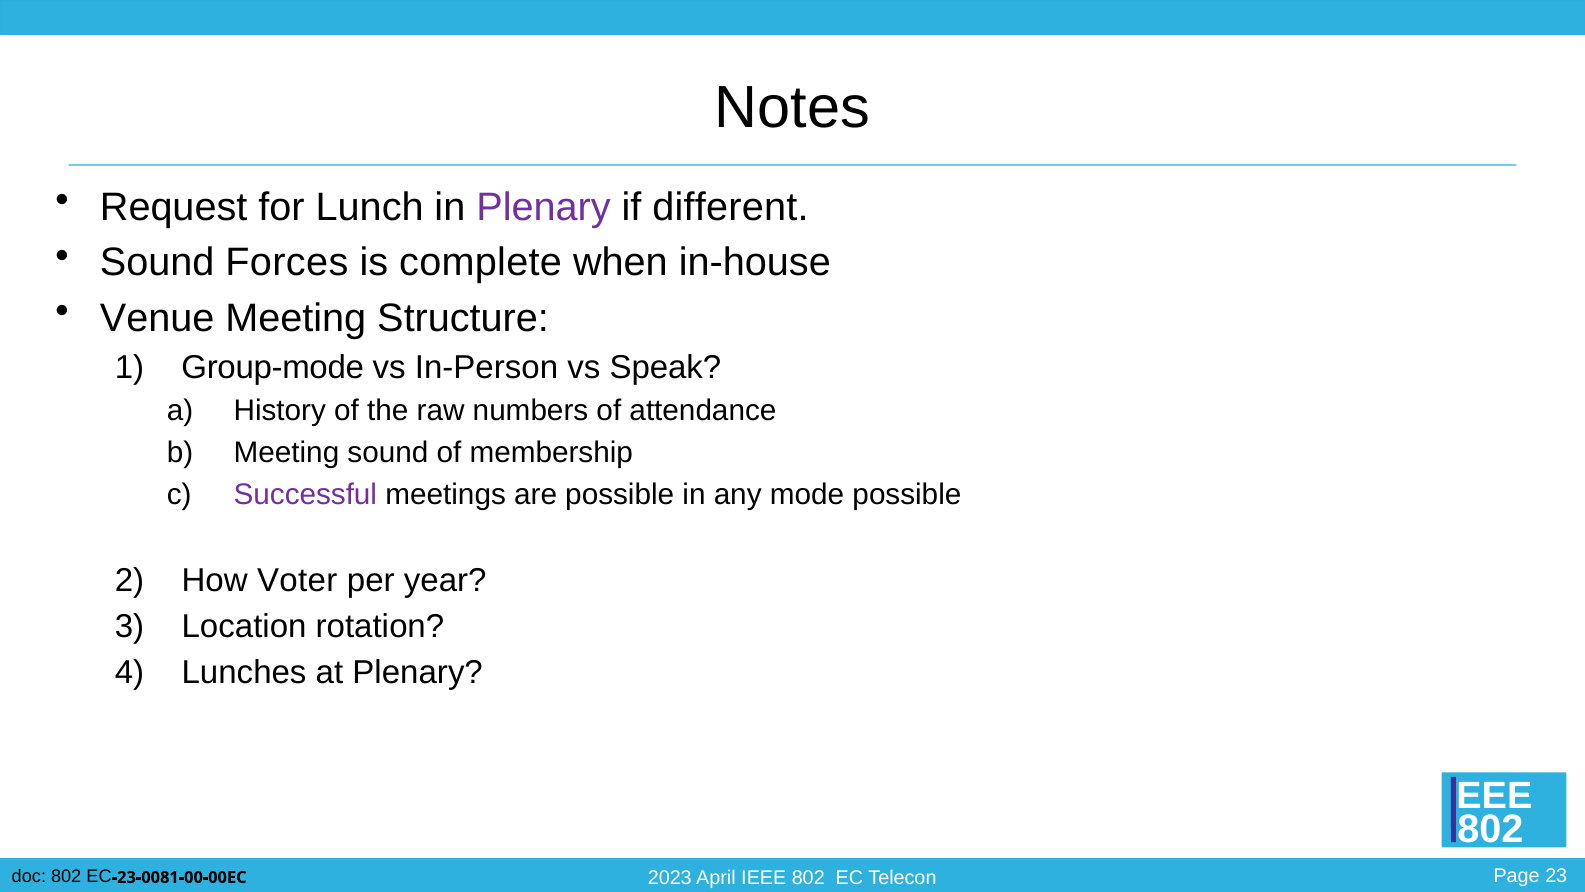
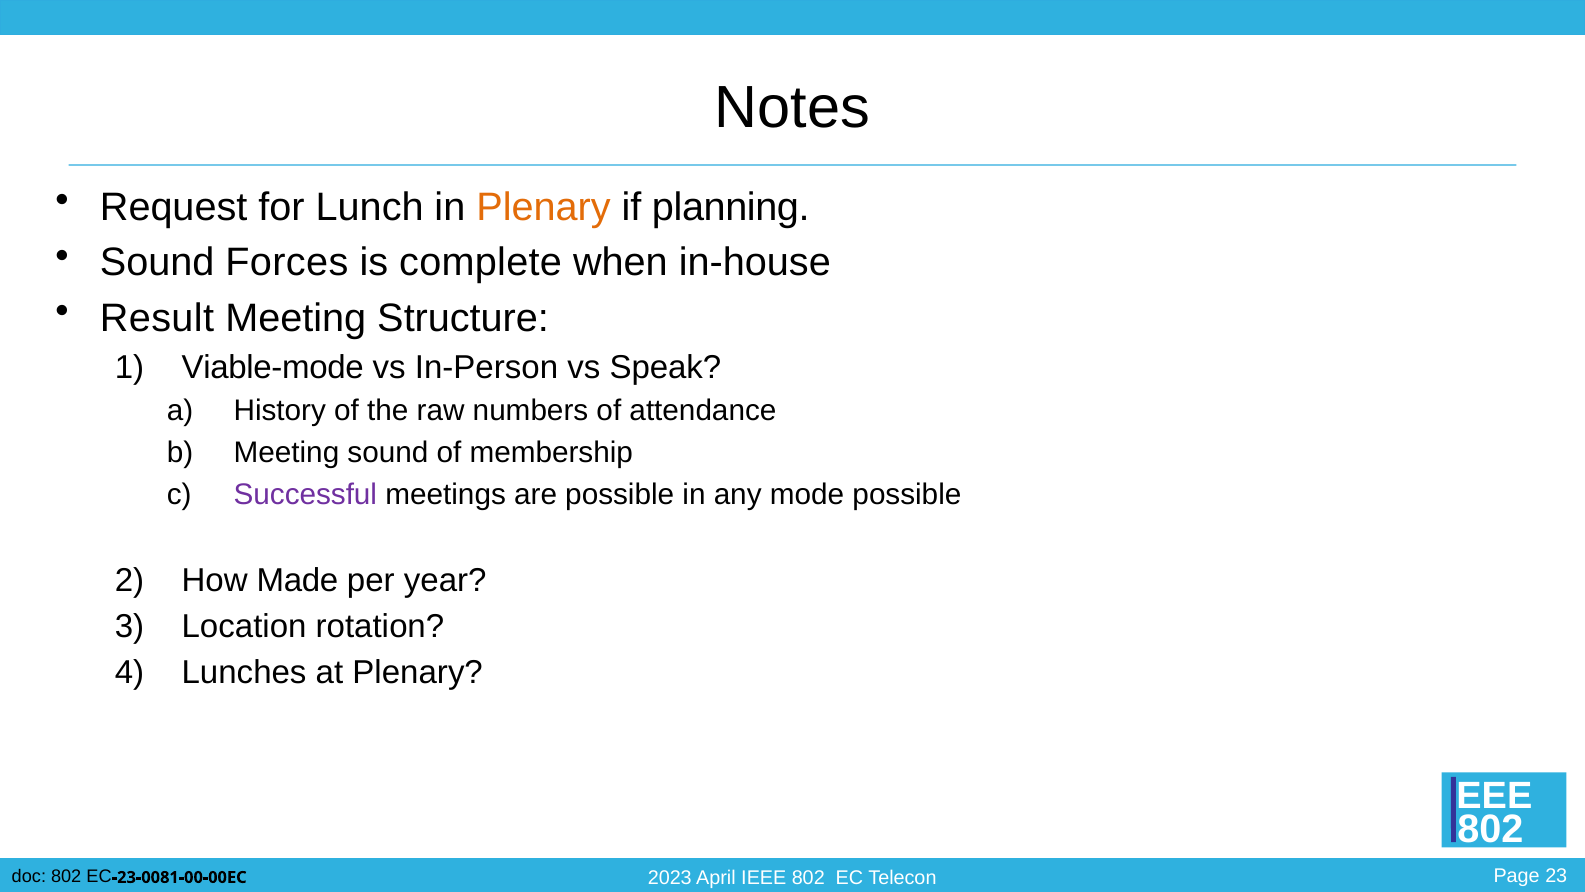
Plenary colour: purple -> orange (544, 207)
different: different -> planning (731, 207)
Venue: Venue -> Result (157, 318)
Group-mode: Group-mode -> Viable-mode (273, 368)
Voter: Voter -> Made (298, 580)
